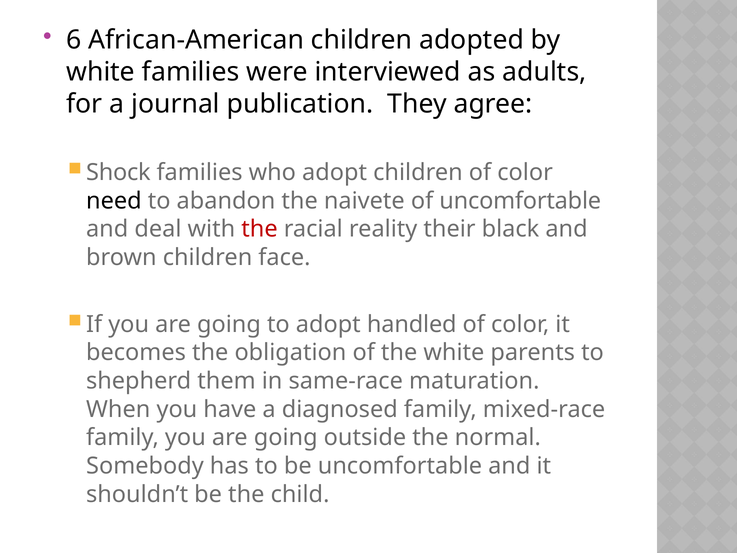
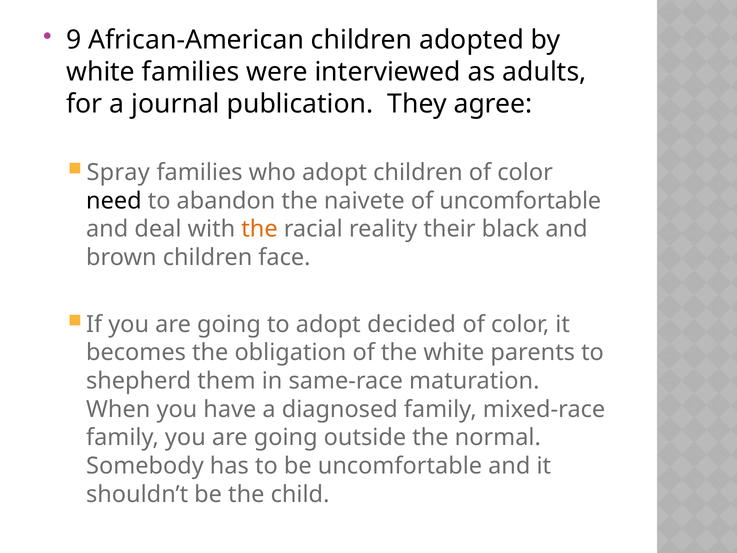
6: 6 -> 9 (74, 40)
Shock: Shock -> Spray (118, 172)
the colour: red -> orange (259, 229)
handled: handled -> decided (412, 324)
